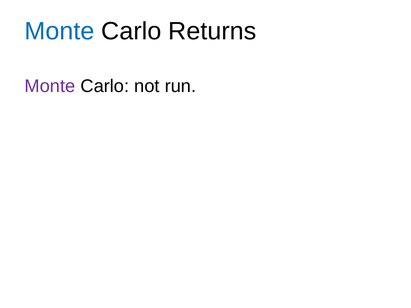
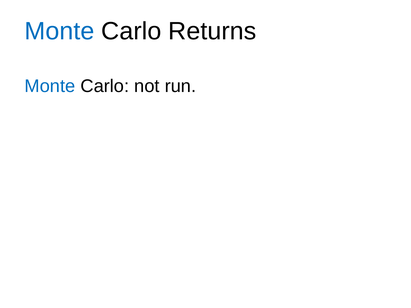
Monte colour: purple -> blue (50, 86)
